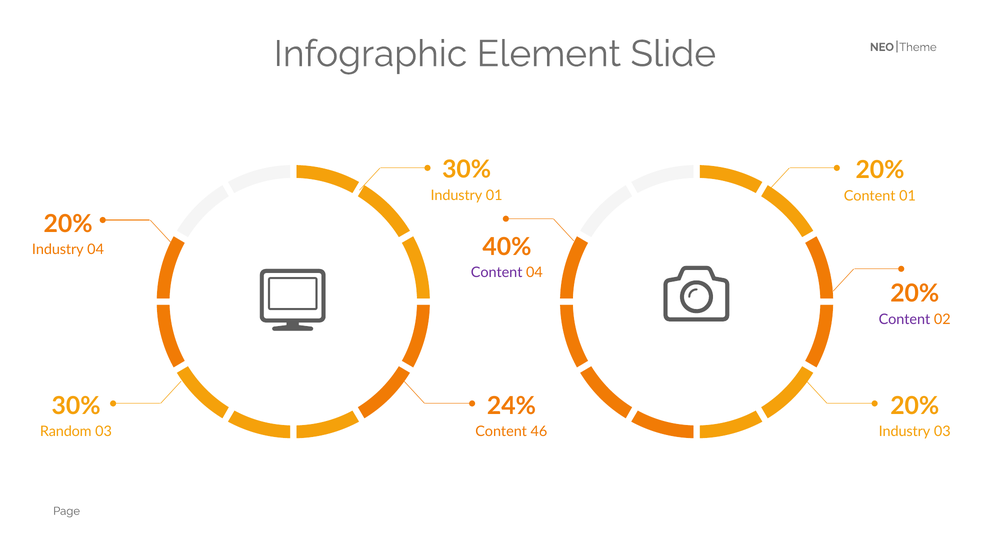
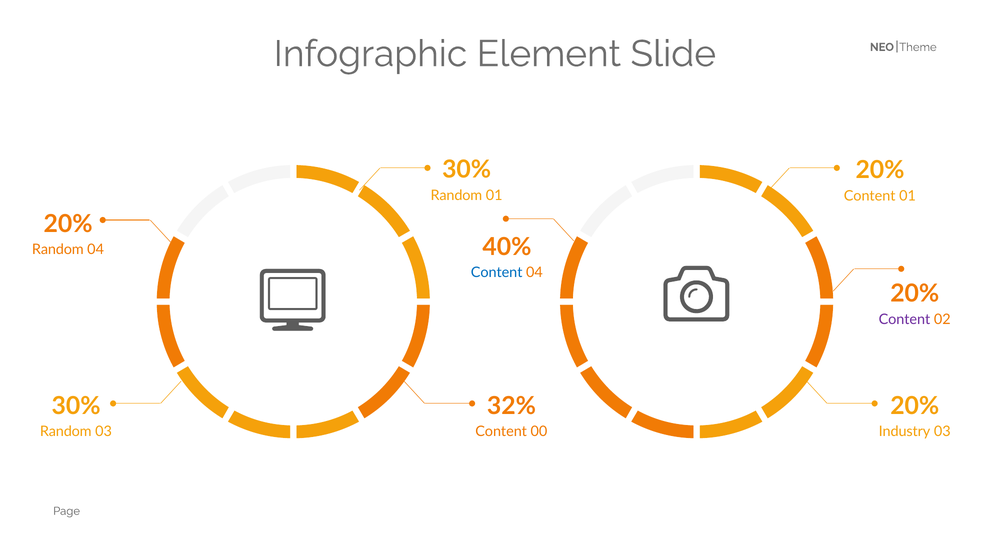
Industry: Industry -> Random (456, 195)
Industry: Industry -> Random (58, 250)
Content colour: purple -> blue (497, 273)
24%: 24% -> 32% (511, 406)
46: 46 -> 00 (539, 432)
